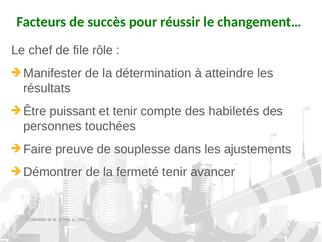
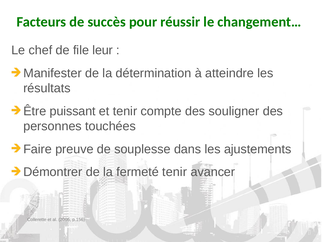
rôle: rôle -> leur (103, 50)
habiletés: habiletés -> souligner (234, 111)
